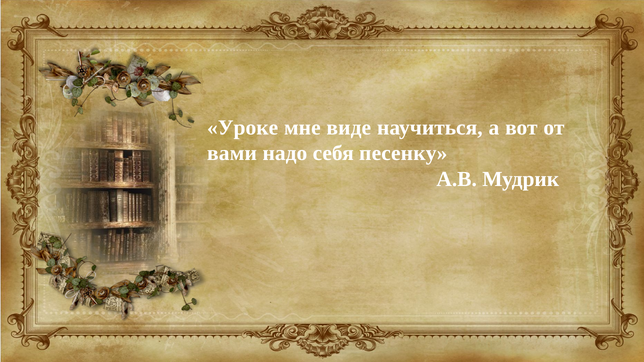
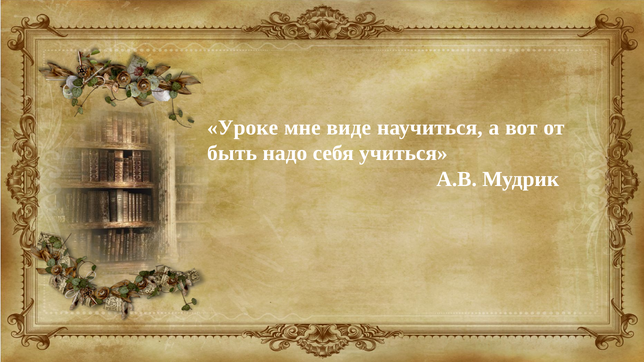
вами: вами -> быть (232, 153)
песенку: песенку -> учиться (403, 153)
